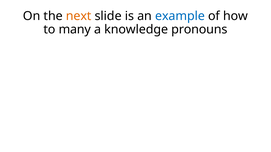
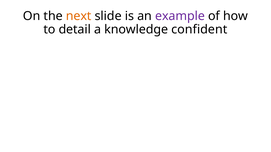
example colour: blue -> purple (180, 16)
many: many -> detail (75, 29)
pronouns: pronouns -> confident (199, 29)
